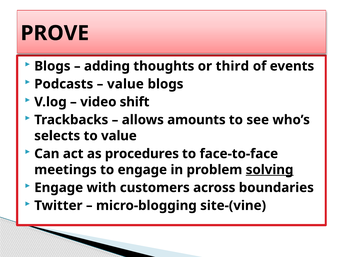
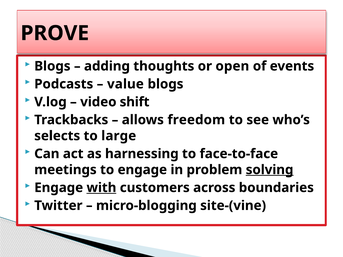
third: third -> open (232, 66)
amounts: amounts -> freedom (196, 120)
to value: value -> large (119, 136)
procedures: procedures -> harnessing (142, 154)
with underline: none -> present (101, 188)
